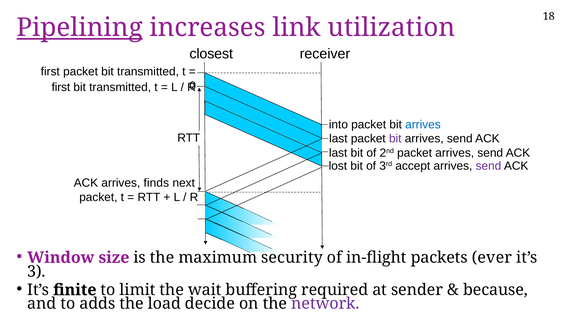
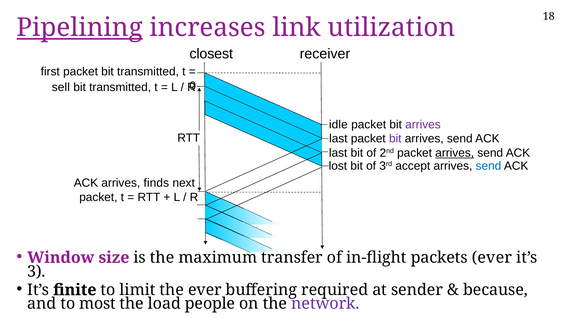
first: first -> sell (61, 87)
into: into -> idle (338, 125)
arrives colour: blue -> purple (423, 125)
arrives underline: none -> present (455, 153)
send colour: purple -> blue (488, 166)
security: security -> transfer (292, 258)
the wait: wait -> ever (205, 290)
adds: adds -> most (97, 304)
decide: decide -> people (210, 304)
